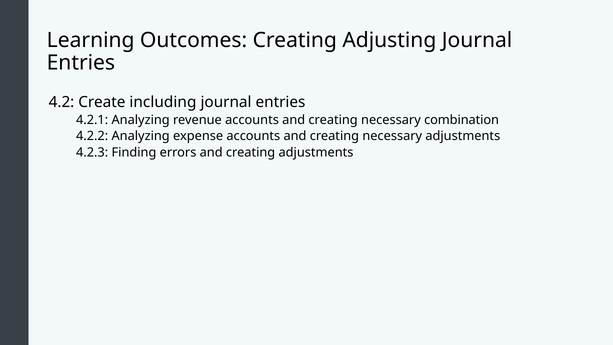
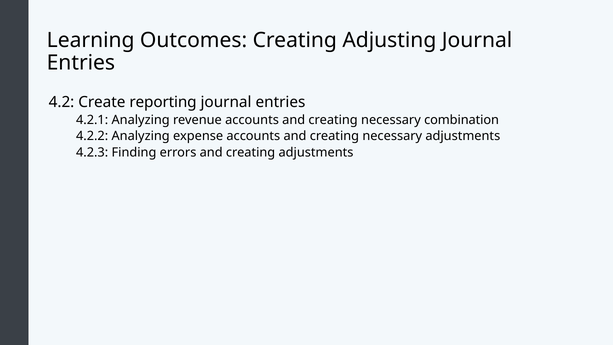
including: including -> reporting (163, 102)
